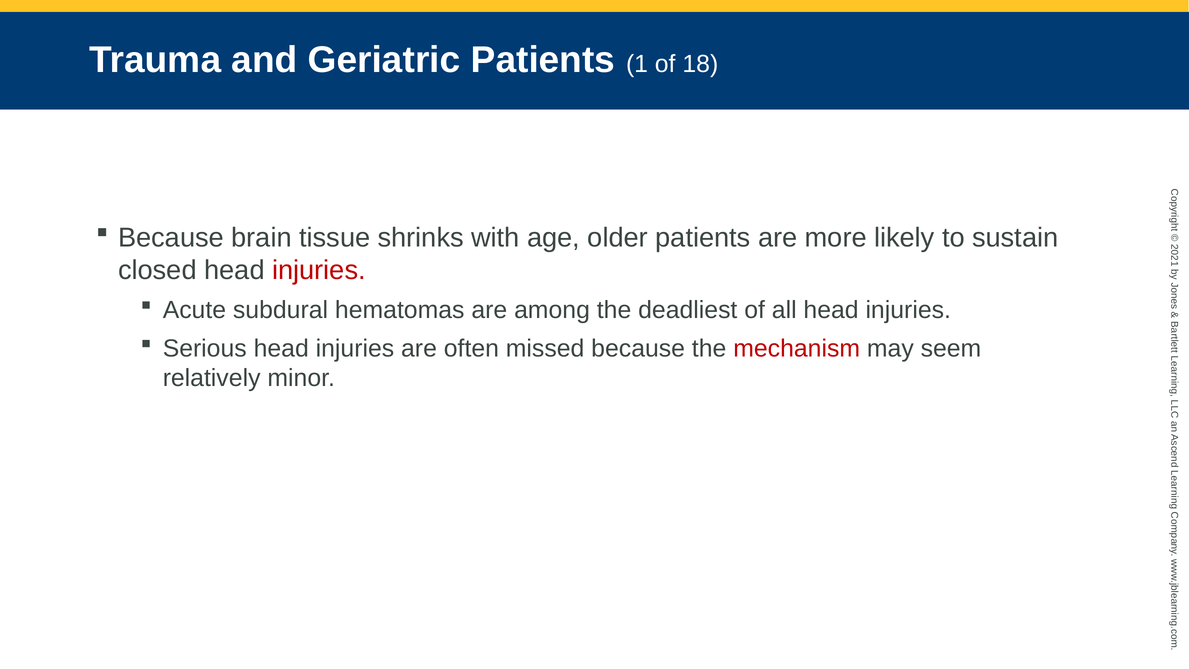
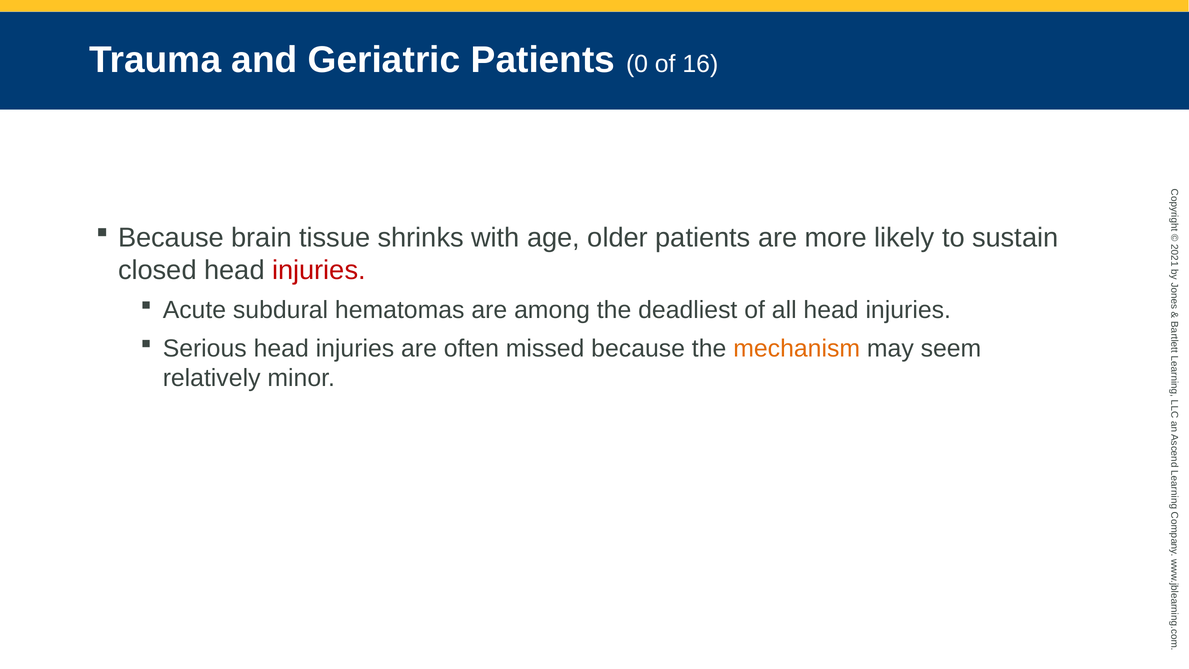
Patients 1: 1 -> 0 (637, 64)
18: 18 -> 16 (700, 64)
mechanism colour: red -> orange (797, 348)
